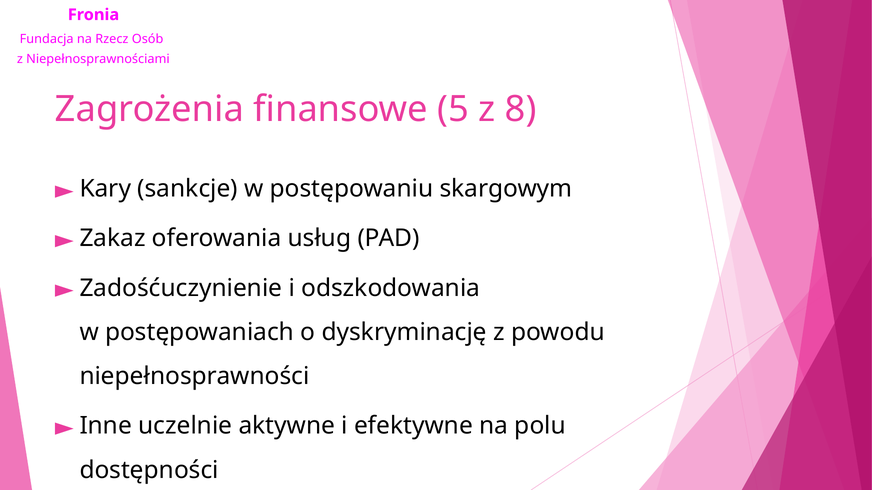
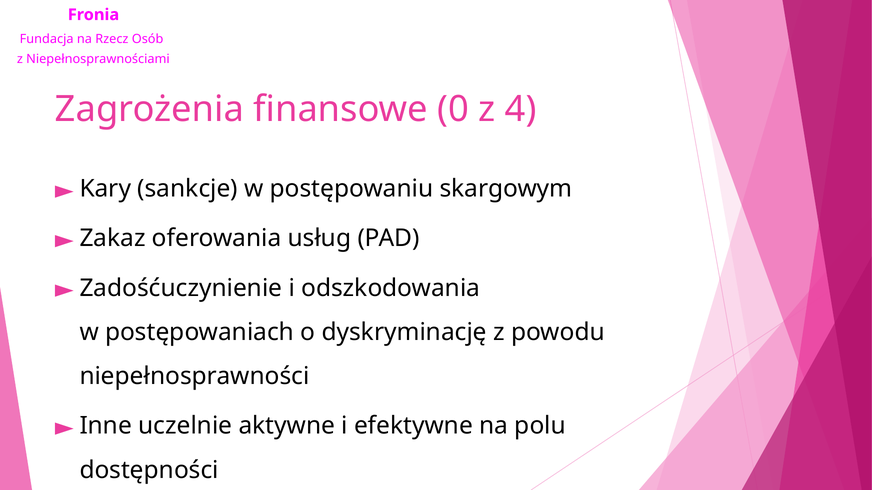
5: 5 -> 0 (453, 109)
8: 8 -> 4 (521, 109)
